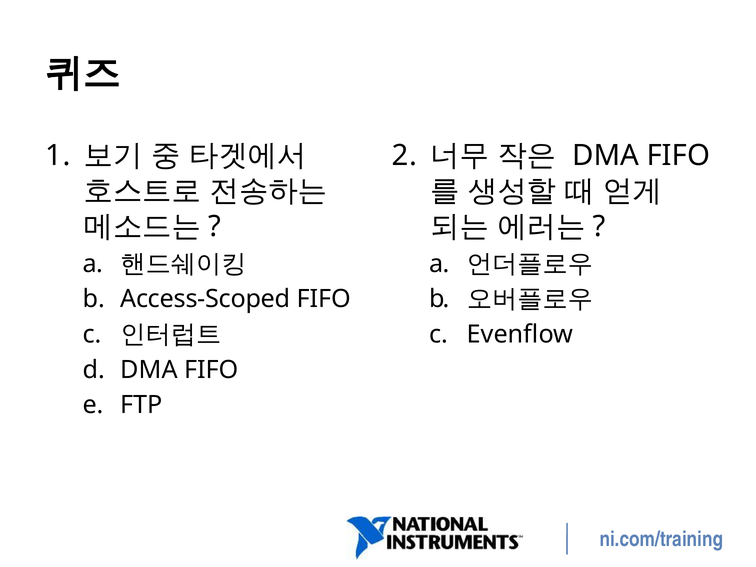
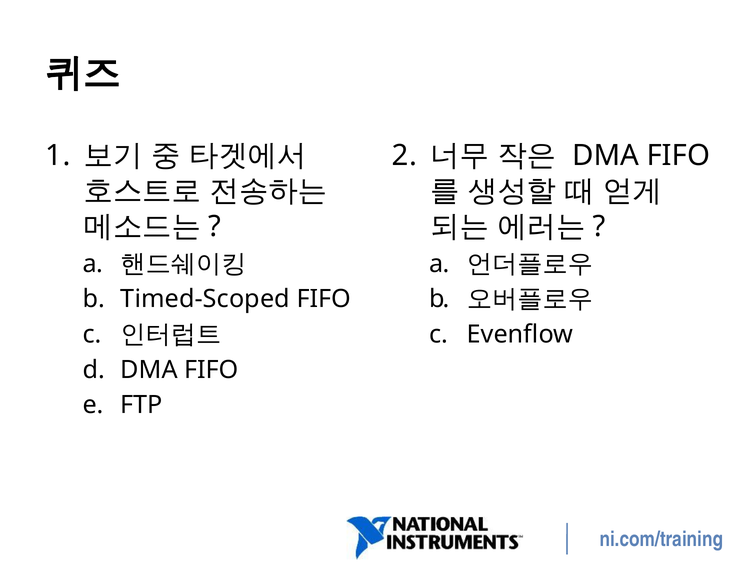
Access-Scoped: Access-Scoped -> Timed-Scoped (205, 299)
